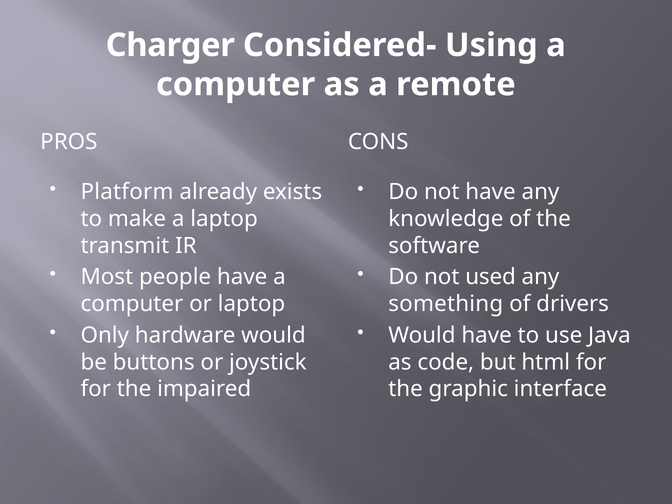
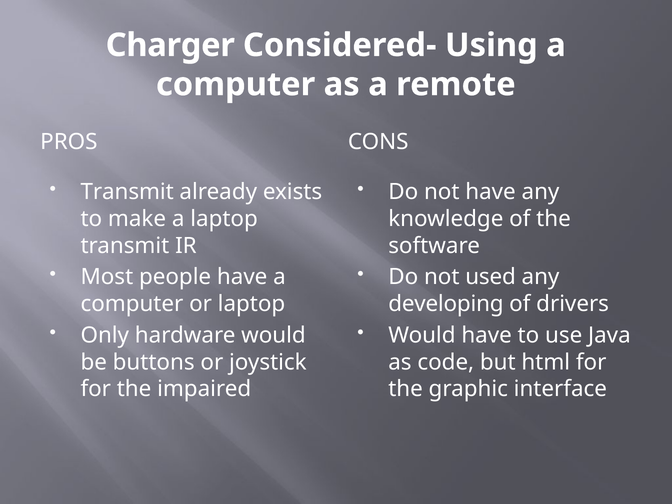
Platform: Platform -> Transmit (127, 192)
something: something -> developing (446, 304)
